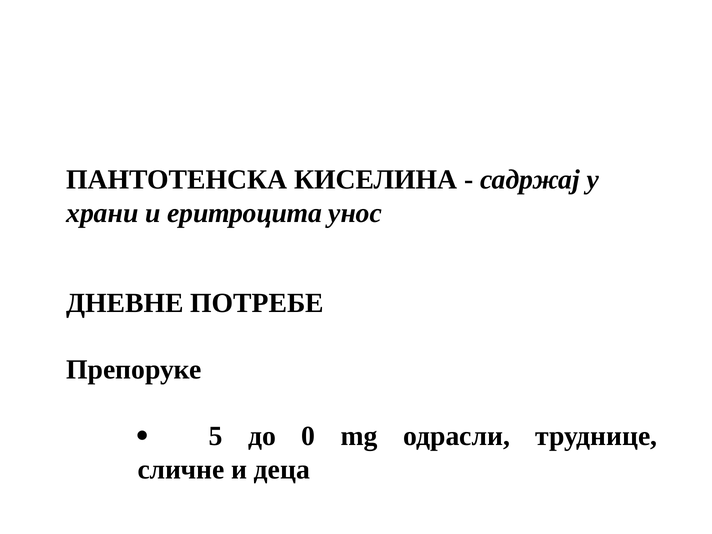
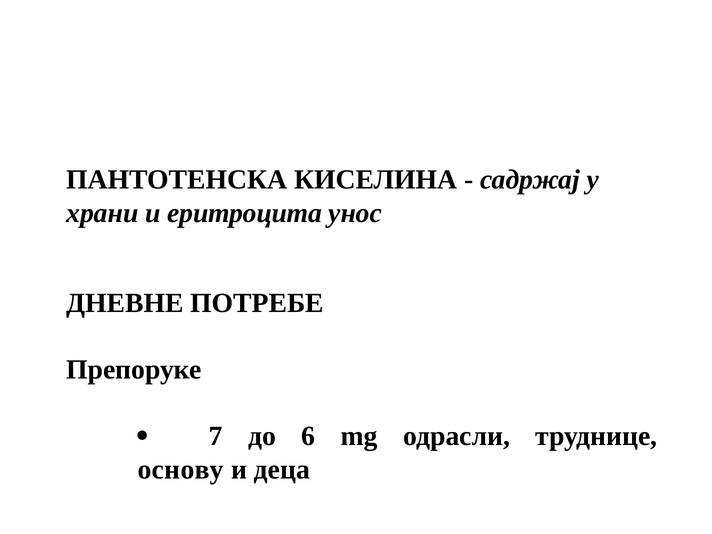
5: 5 -> 7 (216, 436)
0: 0 -> 6 (308, 436)
сличне: сличне -> основу (181, 469)
